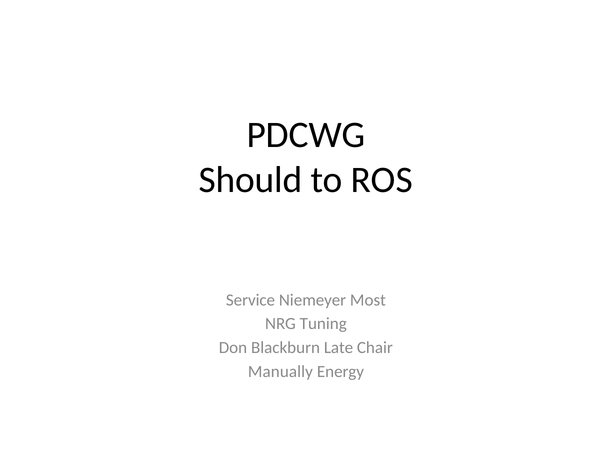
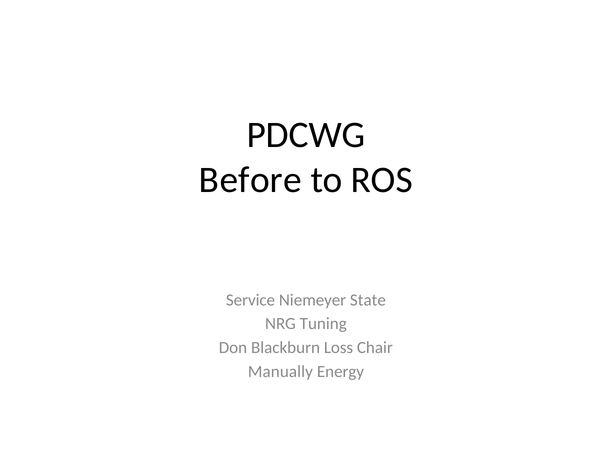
Should: Should -> Before (250, 180)
Most: Most -> State (368, 300)
Late: Late -> Loss (339, 348)
